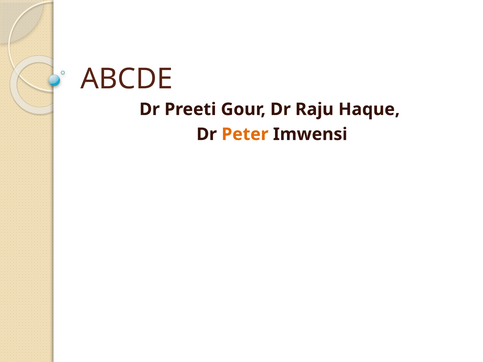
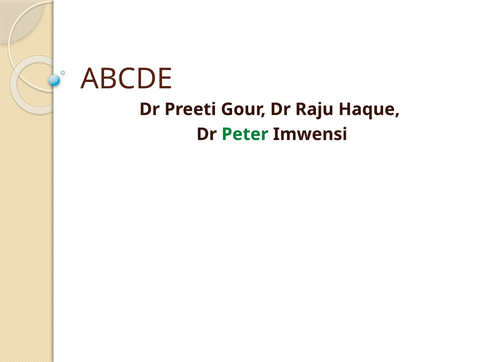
Peter colour: orange -> green (245, 134)
